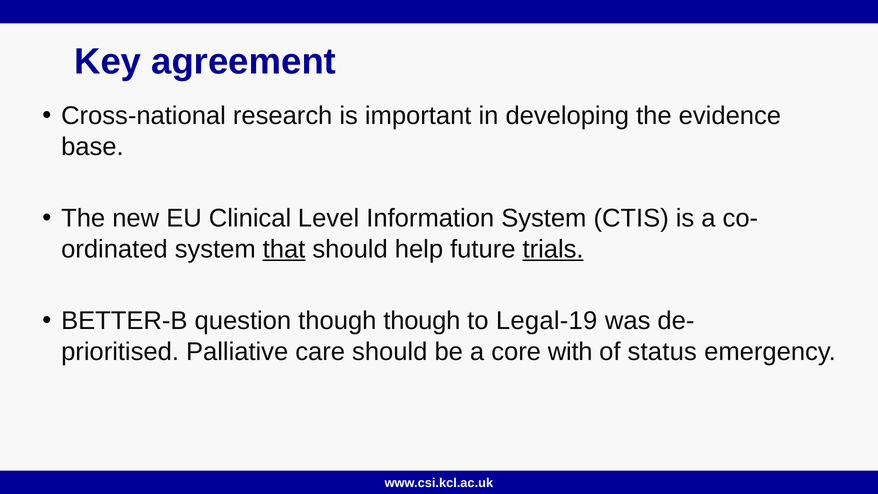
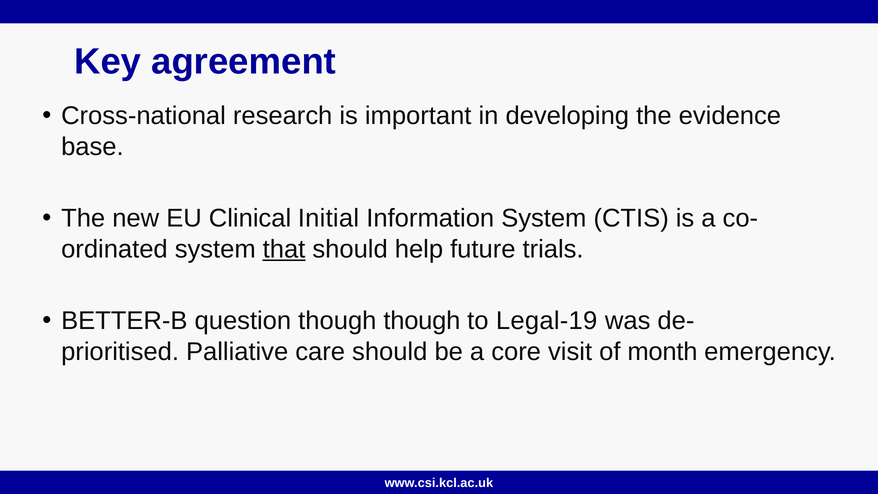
Level: Level -> Initial (328, 218)
trials underline: present -> none (553, 249)
with: with -> visit (570, 352)
status: status -> month (662, 352)
